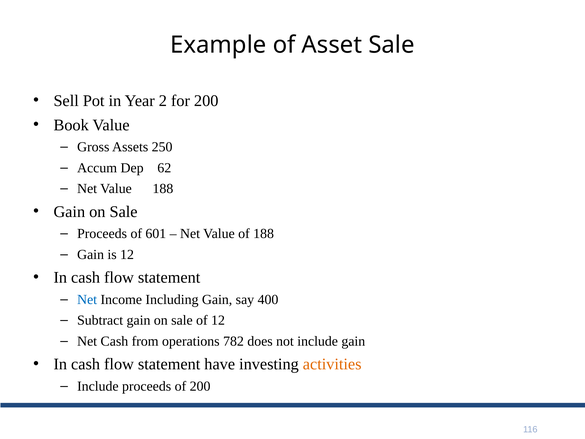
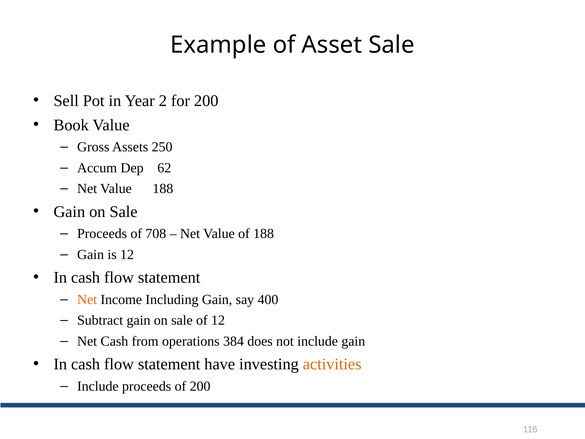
601: 601 -> 708 (156, 234)
Net colour: blue -> orange (87, 299)
782: 782 -> 384 (233, 341)
